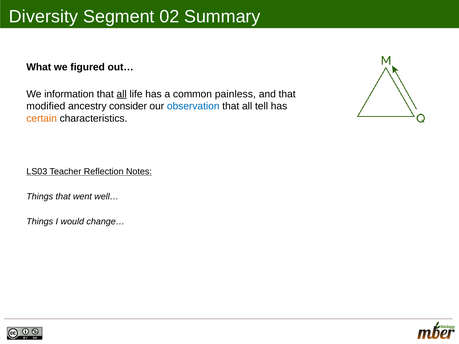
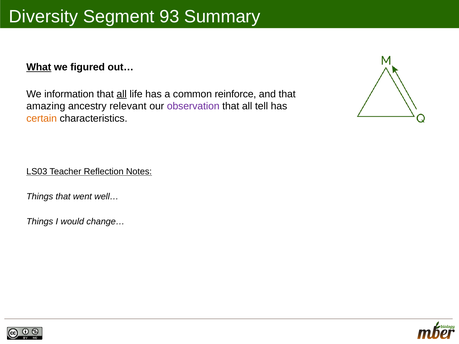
02: 02 -> 93 (169, 17)
What underline: none -> present (39, 67)
painless: painless -> reinforce (235, 94)
modified: modified -> amazing (46, 106)
consider: consider -> relevant (128, 106)
observation colour: blue -> purple (193, 106)
